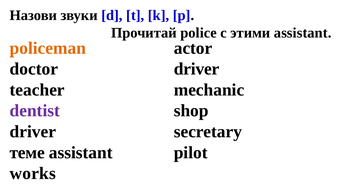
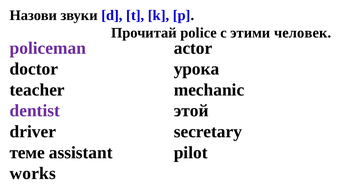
этими assistant: assistant -> человек (303, 33)
policeman colour: orange -> purple (48, 48)
driver: driver -> урока (197, 69)
shop: shop -> этой (191, 111)
